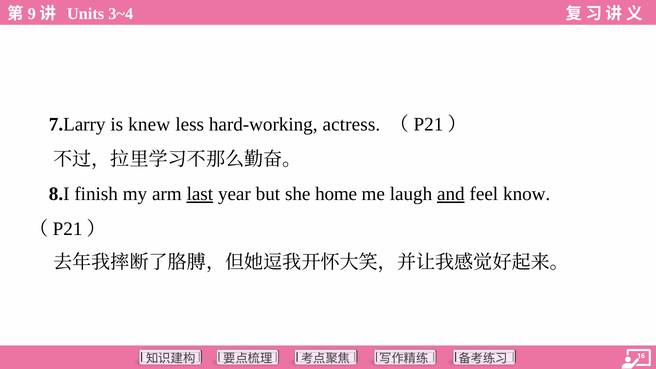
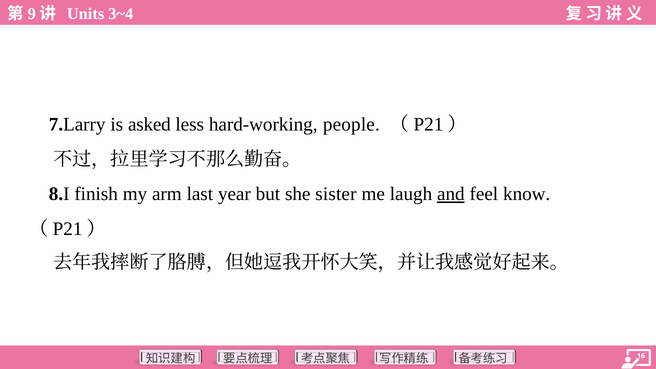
knew: knew -> asked (149, 124)
actress: actress -> people (351, 124)
last underline: present -> none (200, 194)
home: home -> sister (336, 194)
